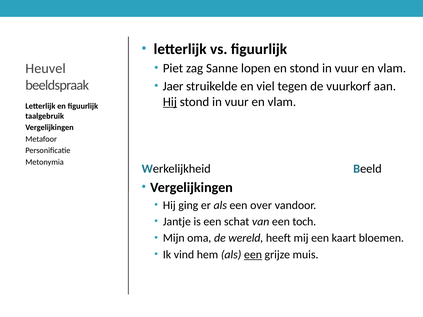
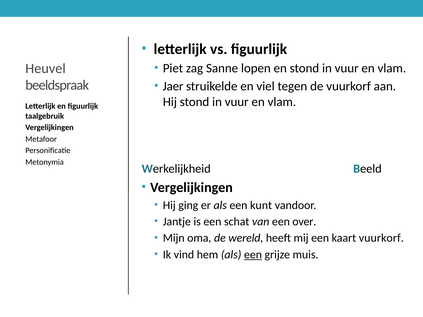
Hij underline: present -> none (170, 102)
over: over -> kunt (261, 205)
toch: toch -> over (304, 222)
kaart bloemen: bloemen -> vuurkorf (381, 238)
